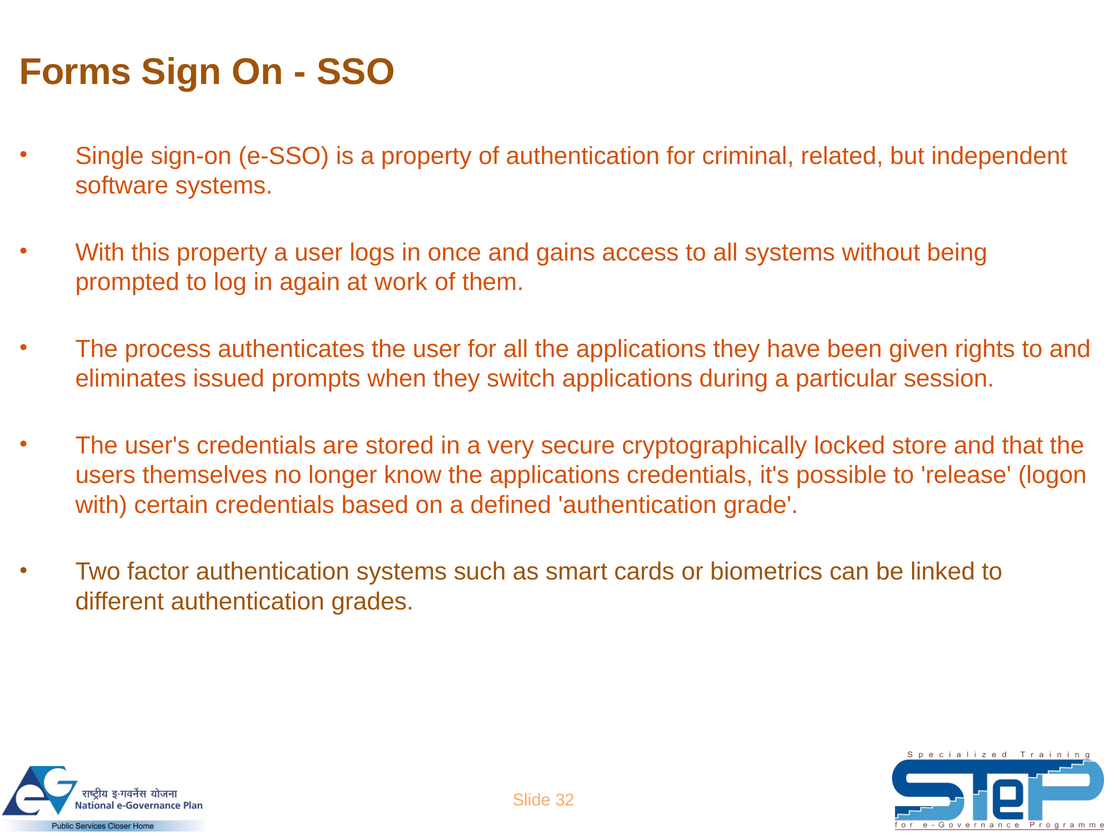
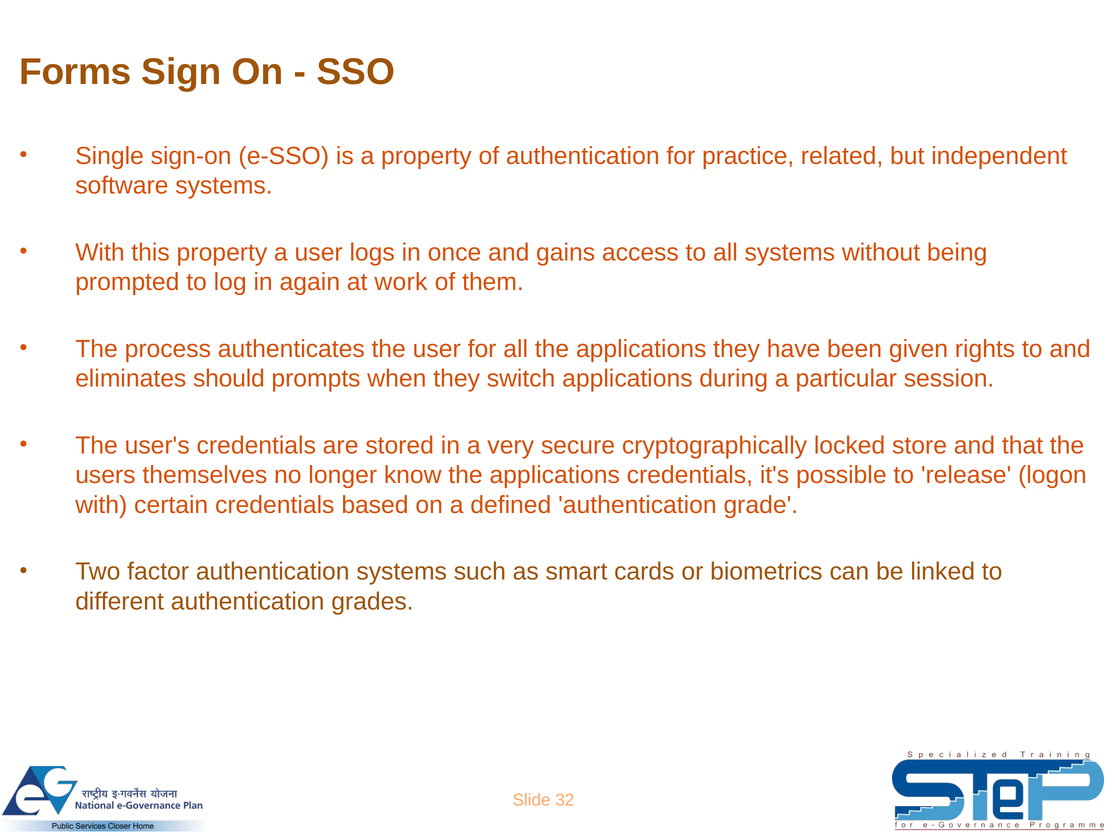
criminal: criminal -> practice (748, 156)
issued: issued -> should (229, 379)
